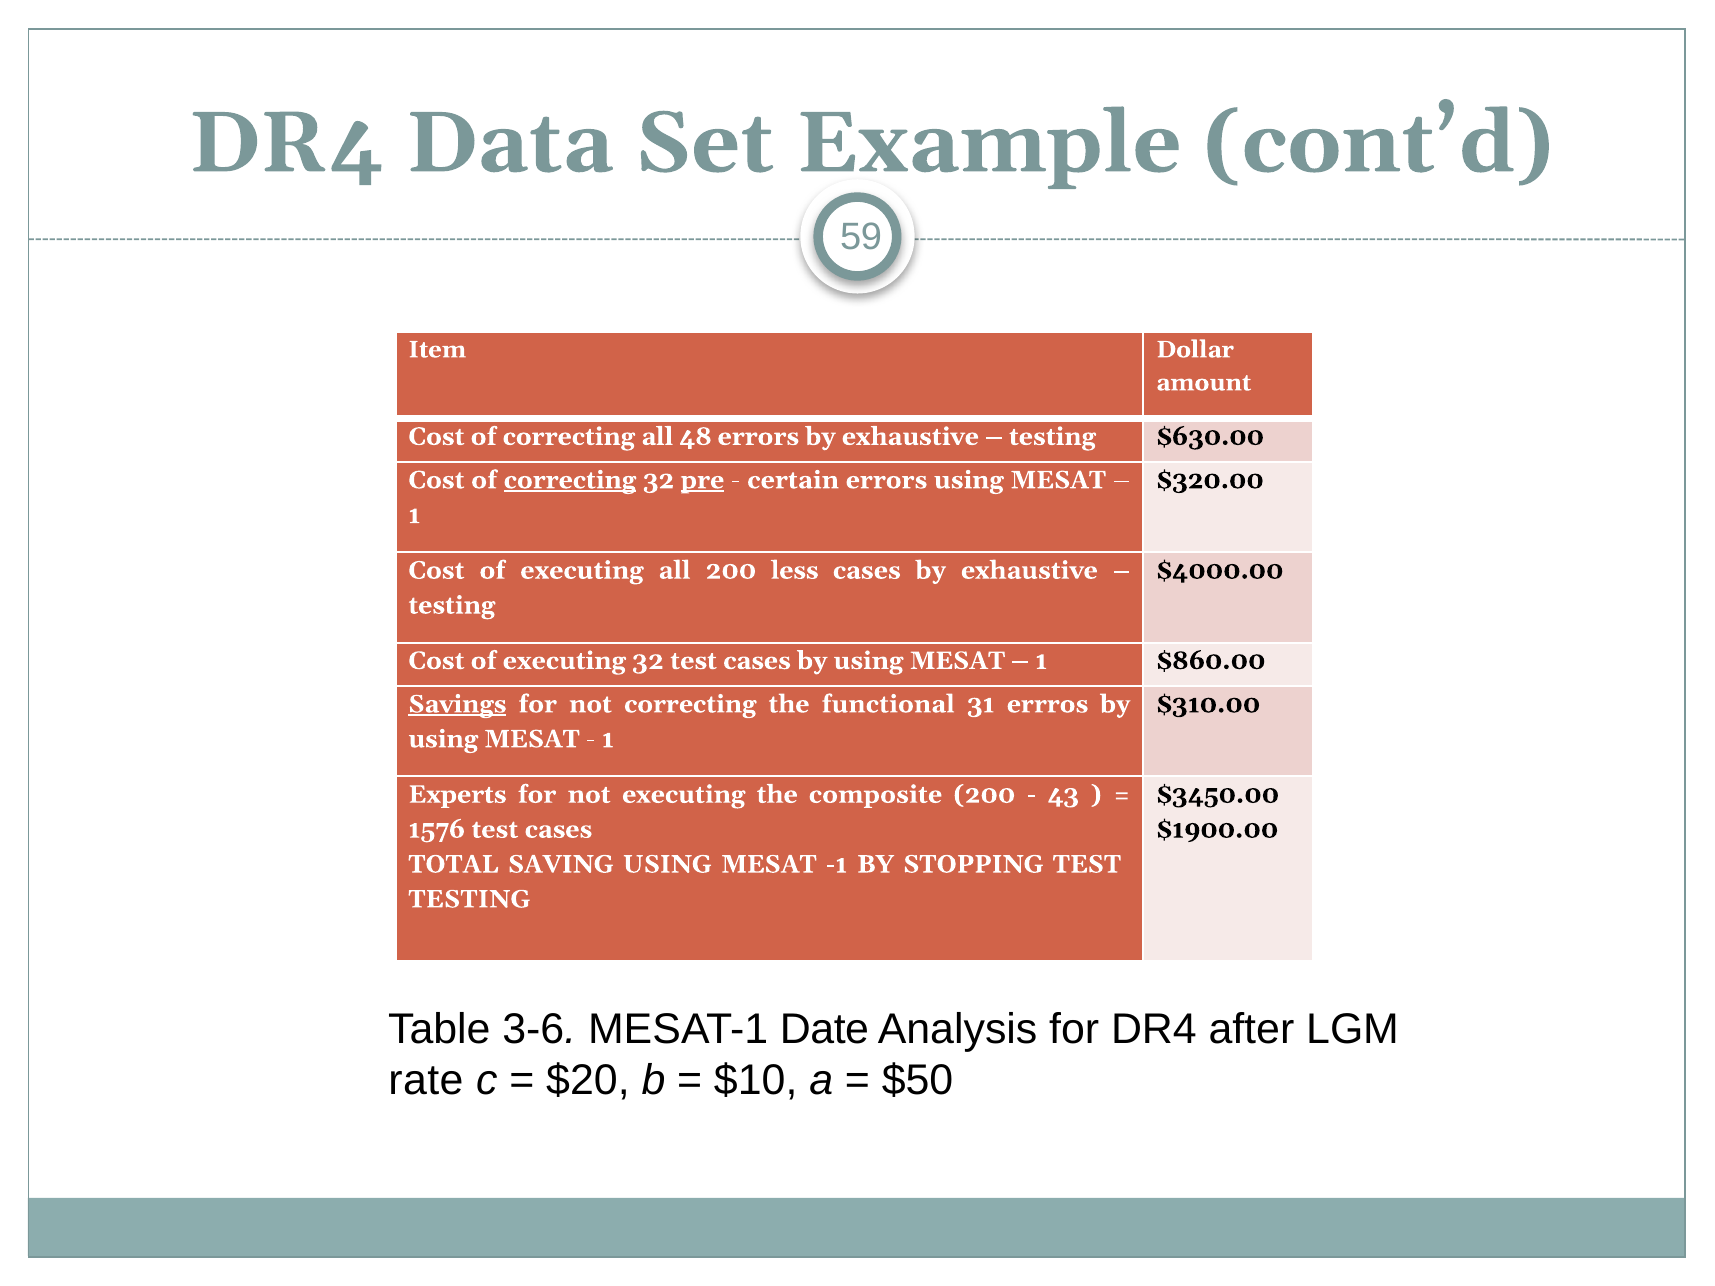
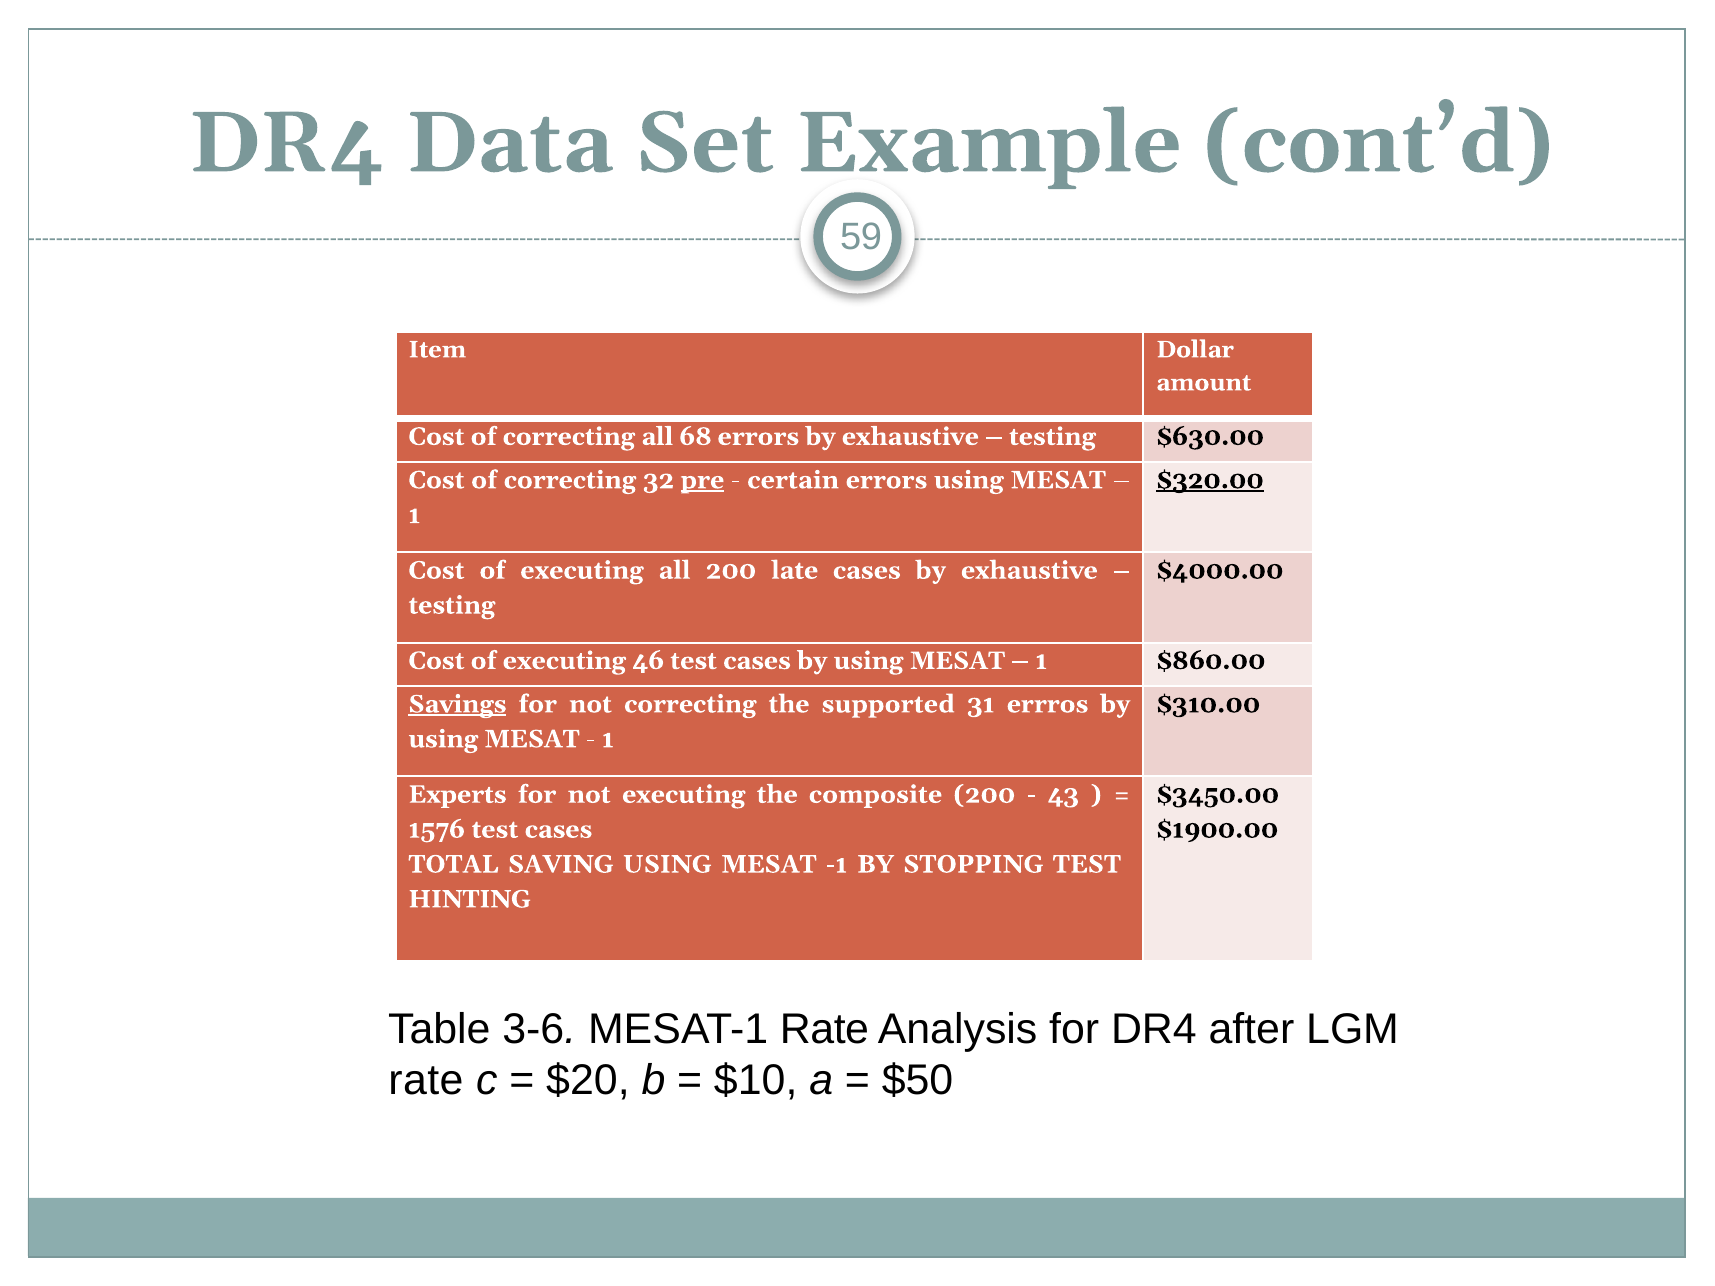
48: 48 -> 68 (696, 437)
correcting underline: present -> none (570, 480)
$320.00 underline: none -> present (1210, 480)
less: less -> late (795, 570)
executing 32: 32 -> 46 (648, 661)
functional: functional -> supported (888, 704)
TESTING: TESTING -> HINTING (470, 899)
MESAT-1 Date: Date -> Rate (824, 1029)
